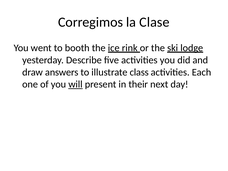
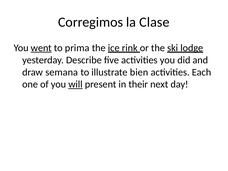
went underline: none -> present (41, 48)
booth: booth -> prima (77, 48)
answers: answers -> semana (62, 72)
class: class -> bien (139, 72)
